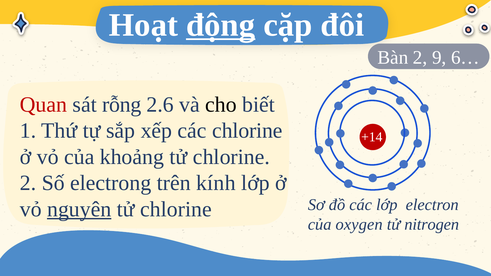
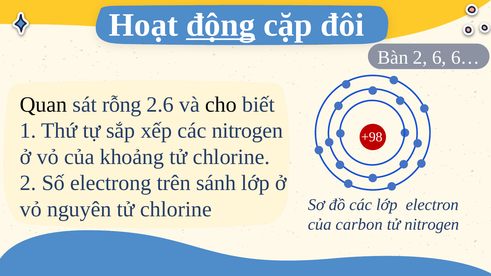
9: 9 -> 6 (439, 58)
Quan colour: red -> black (43, 105)
các chlorine: chlorine -> nitrogen (247, 131)
+14: +14 -> +98 (372, 137)
kính: kính -> sánh (216, 183)
nguyên underline: present -> none (79, 209)
oxygen: oxygen -> carbon (359, 225)
